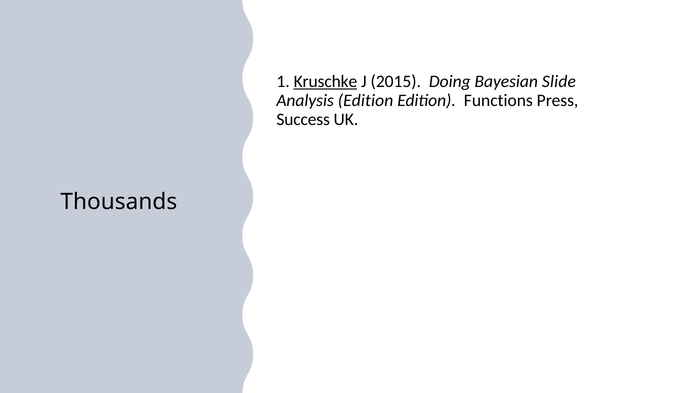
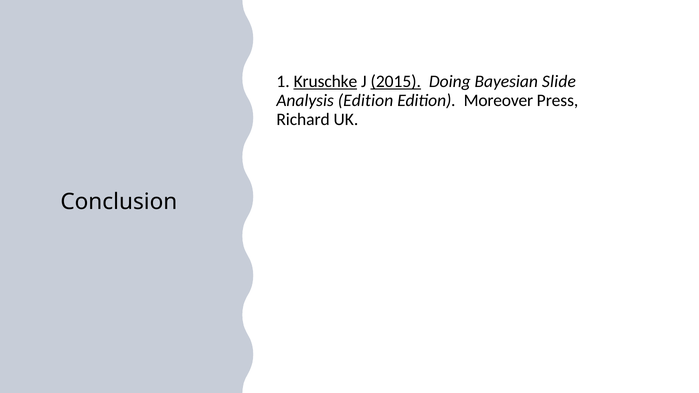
2015 underline: none -> present (396, 82)
Functions: Functions -> Moreover (498, 101)
Success: Success -> Richard (303, 119)
Thousands: Thousands -> Conclusion (119, 202)
